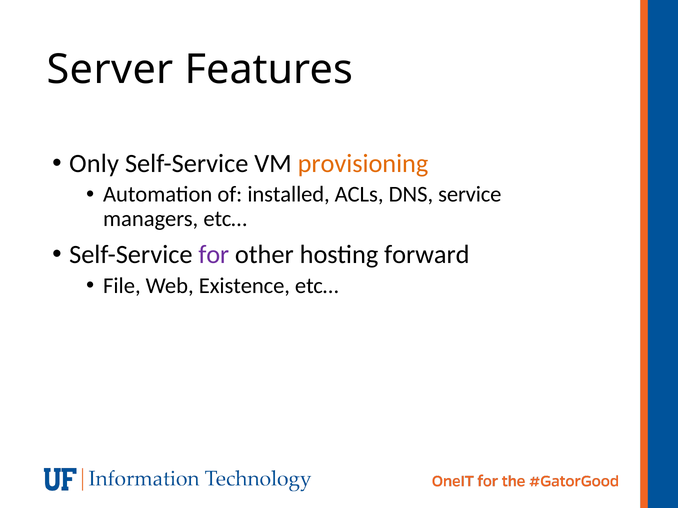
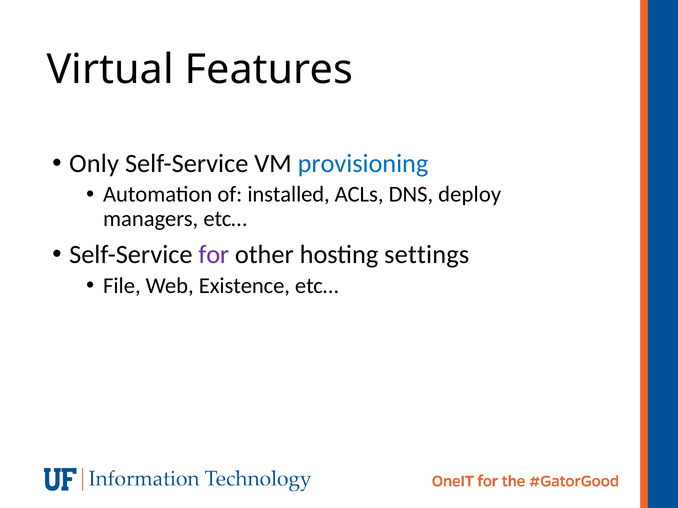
Server: Server -> Virtual (110, 70)
provisioning colour: orange -> blue (363, 164)
service: service -> deploy (470, 195)
forward: forward -> settings (427, 255)
